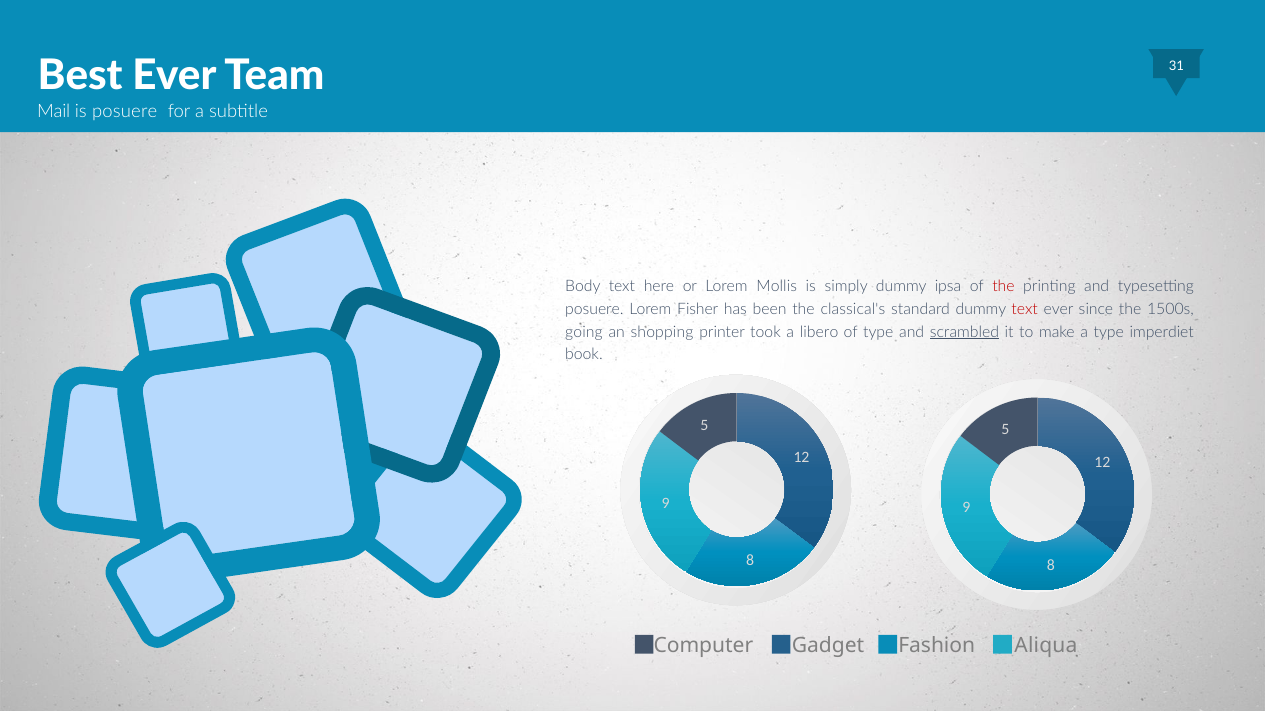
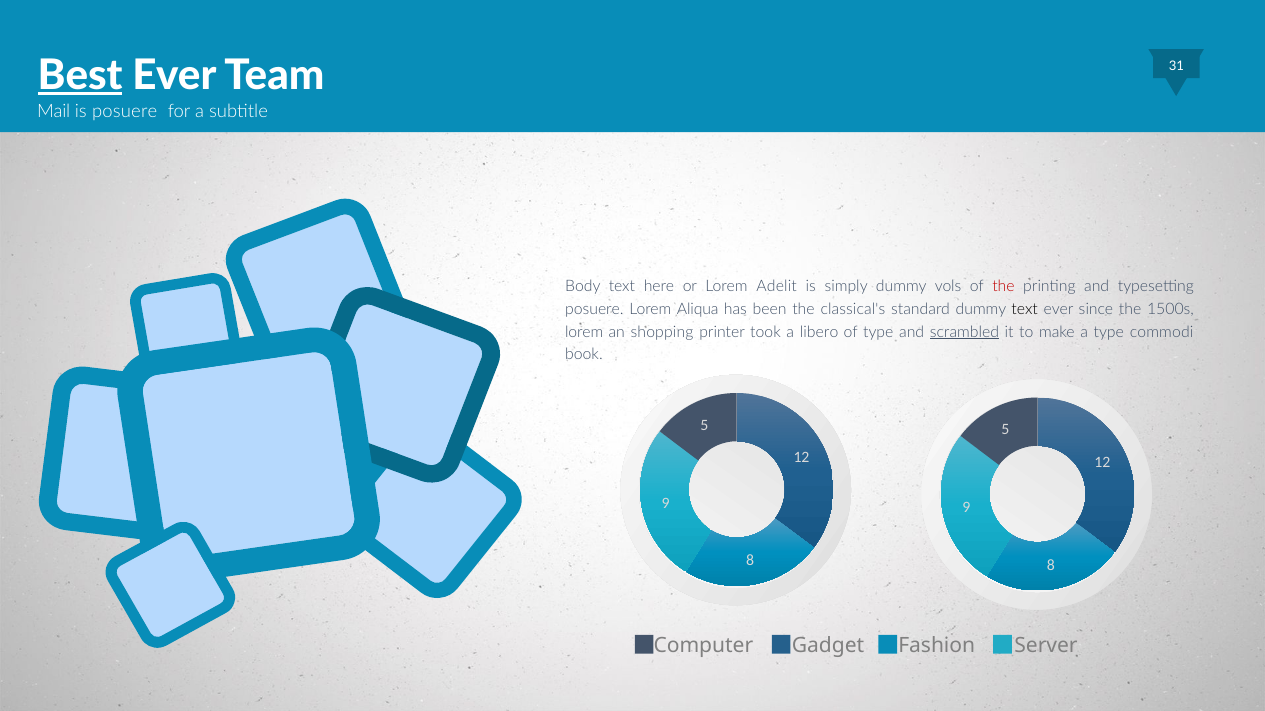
Best underline: none -> present (80, 75)
Mollis: Mollis -> Adelit (777, 287)
ipsa: ipsa -> vols (948, 287)
Fisher: Fisher -> Aliqua (698, 309)
text colour: red -> black (1025, 309)
going: going -> lorem (584, 332)
imperdiet: imperdiet -> commodi (1162, 332)
Aliqua: Aliqua -> Server (1046, 646)
